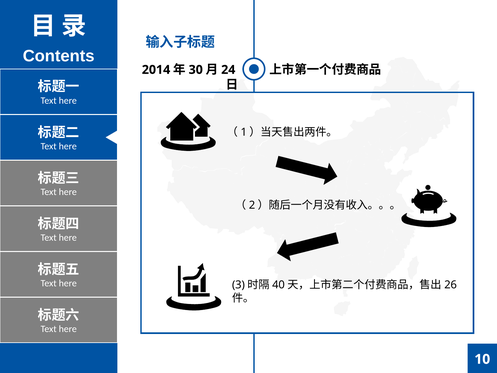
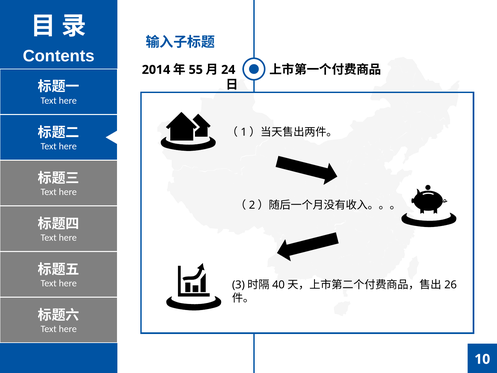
30: 30 -> 55 (196, 70)
